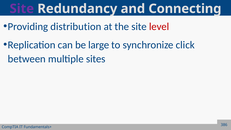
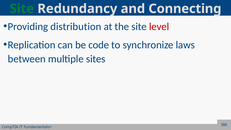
Site colour: purple -> green (22, 9)
large: large -> code (99, 45)
click: click -> laws (185, 45)
